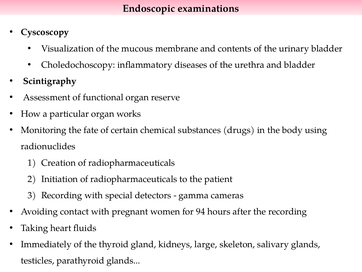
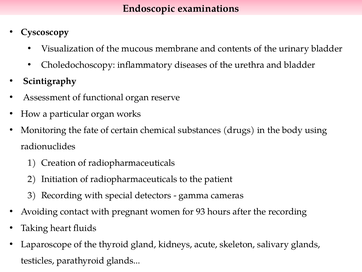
94: 94 -> 93 (201, 211)
Immediately: Immediately -> Laparoscope (46, 244)
large: large -> acute (206, 244)
